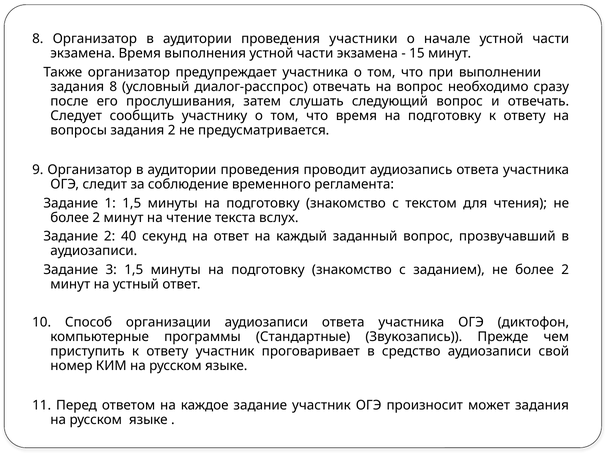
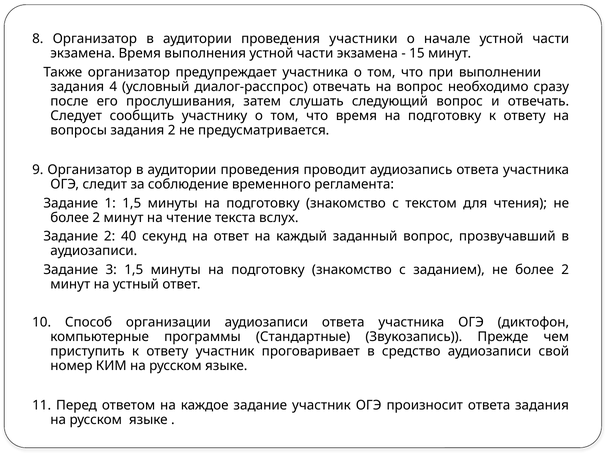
задания 8: 8 -> 4 (113, 87)
произносит может: может -> ответа (489, 406)
